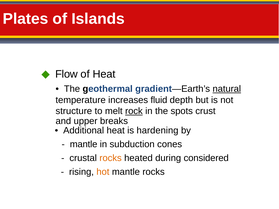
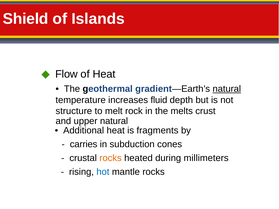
Plates: Plates -> Shield (26, 19)
rock underline: present -> none (134, 111)
spots: spots -> melts (182, 111)
upper breaks: breaks -> natural (114, 121)
hardening: hardening -> fragments (157, 131)
mantle: mantle -> carries (84, 144)
considered: considered -> millimeters (206, 158)
hot colour: orange -> blue (103, 172)
